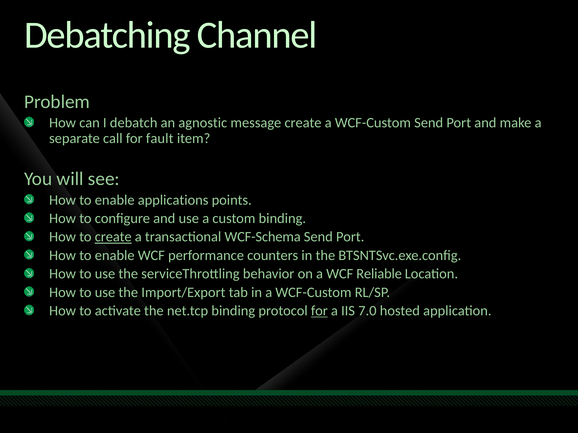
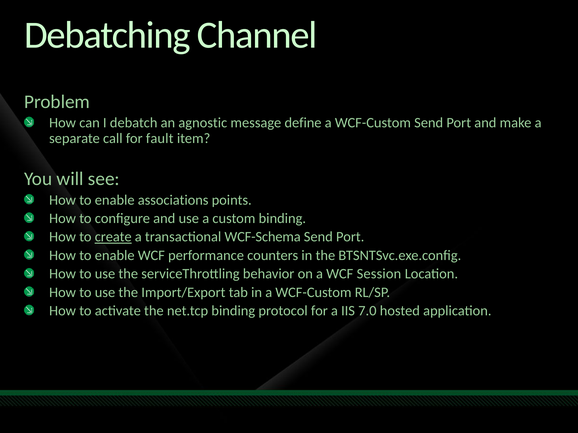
message create: create -> define (303, 123)
applications: applications -> associations (173, 200)
Reliable: Reliable -> Session (379, 274)
for underline: present -> none (319, 311)
